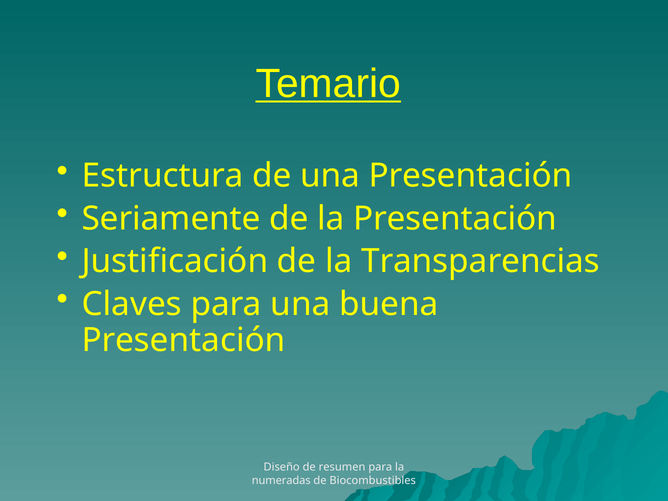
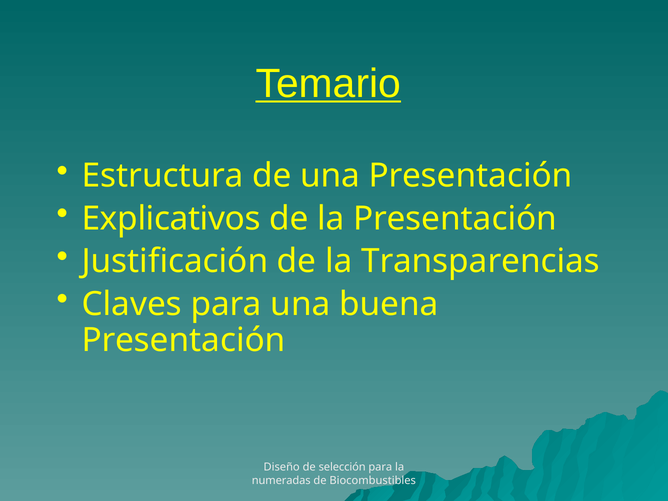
Seriamente: Seriamente -> Explicativos (171, 219)
resumen: resumen -> selección (342, 467)
